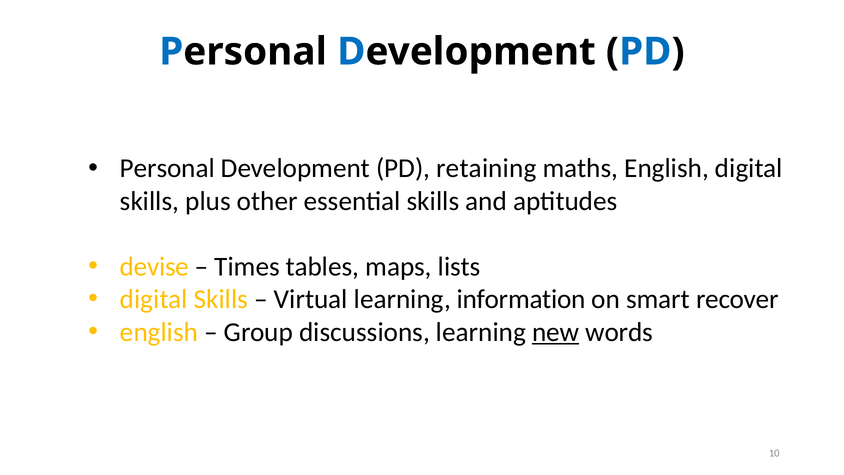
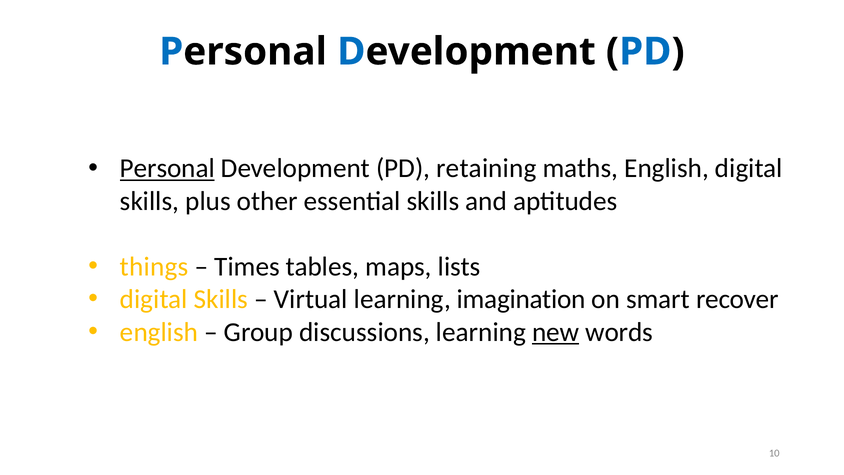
Personal underline: none -> present (167, 168)
devise: devise -> things (154, 267)
information: information -> imagination (521, 299)
